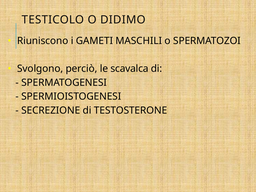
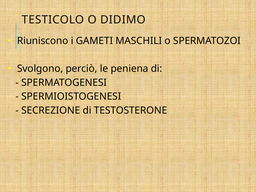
scavalca: scavalca -> peniena (129, 69)
